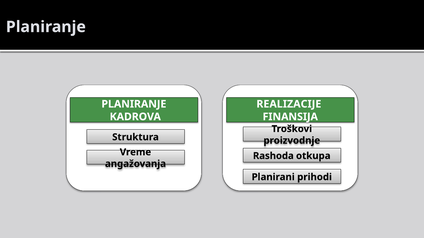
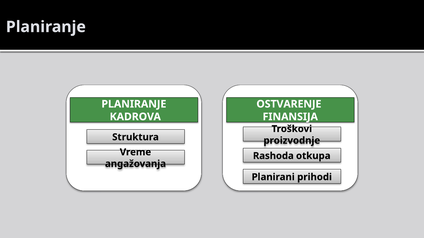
REALIZACIJE: REALIZACIJE -> OSTVARENJE (289, 104)
